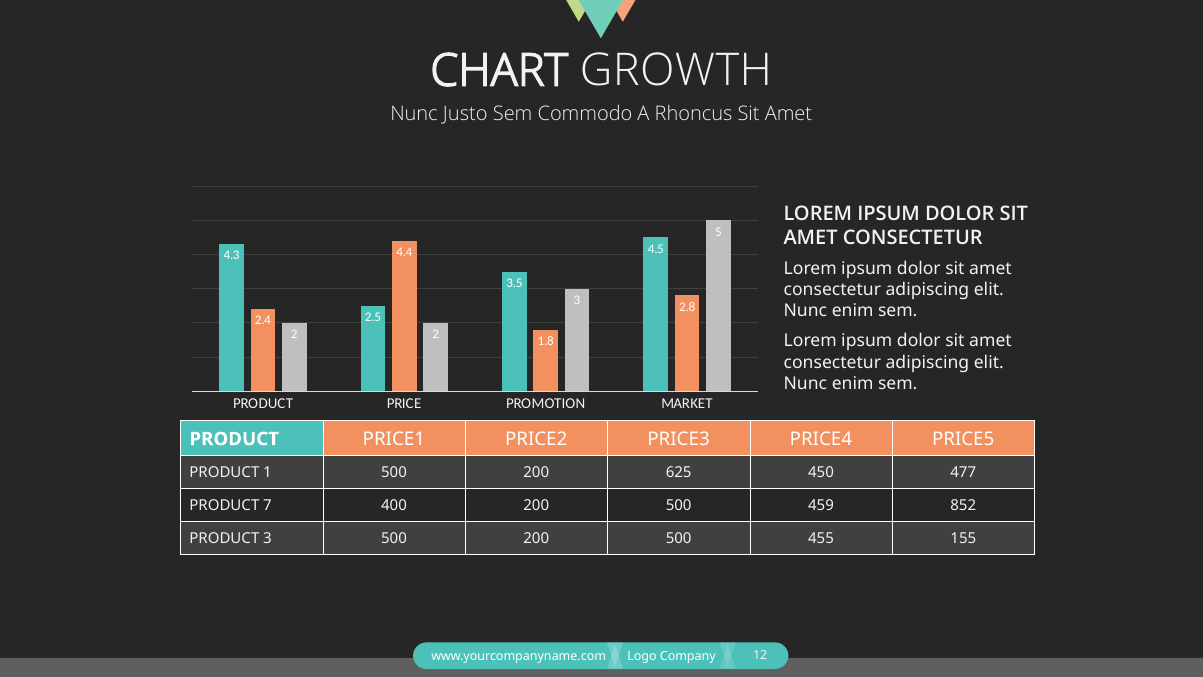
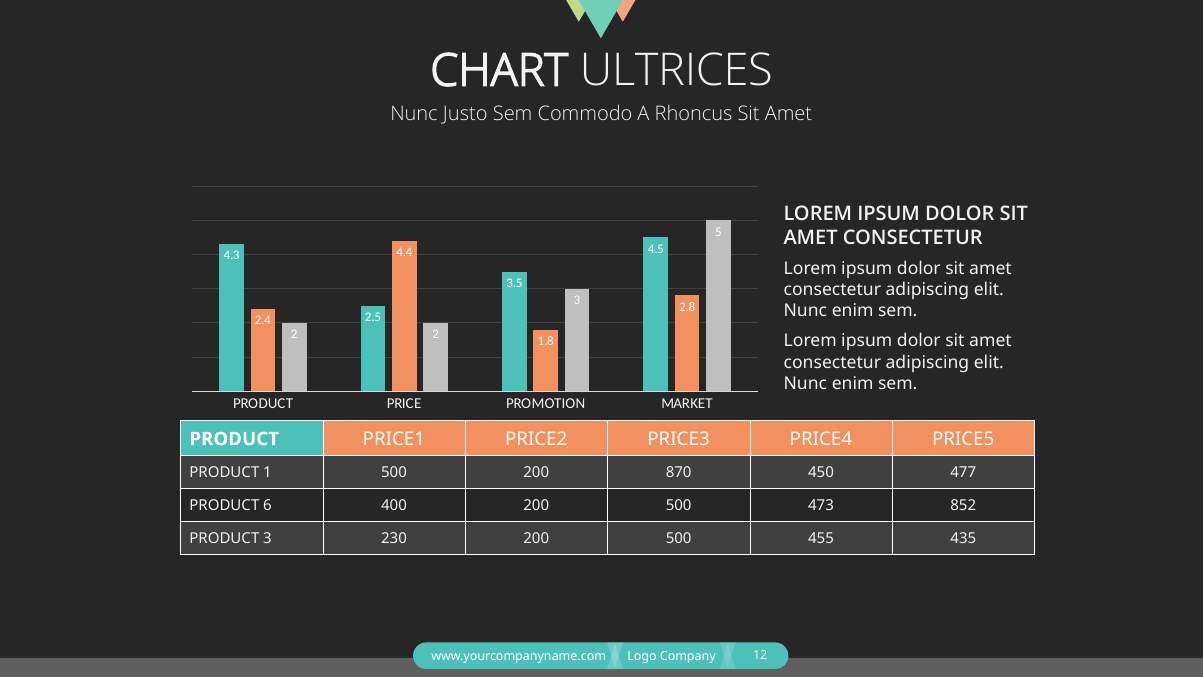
GROWTH: GROWTH -> ULTRICES (676, 71)
625: 625 -> 870 (679, 472)
7: 7 -> 6 (268, 505)
459: 459 -> 473 (821, 505)
3 500: 500 -> 230 (394, 538)
155: 155 -> 435 (963, 538)
